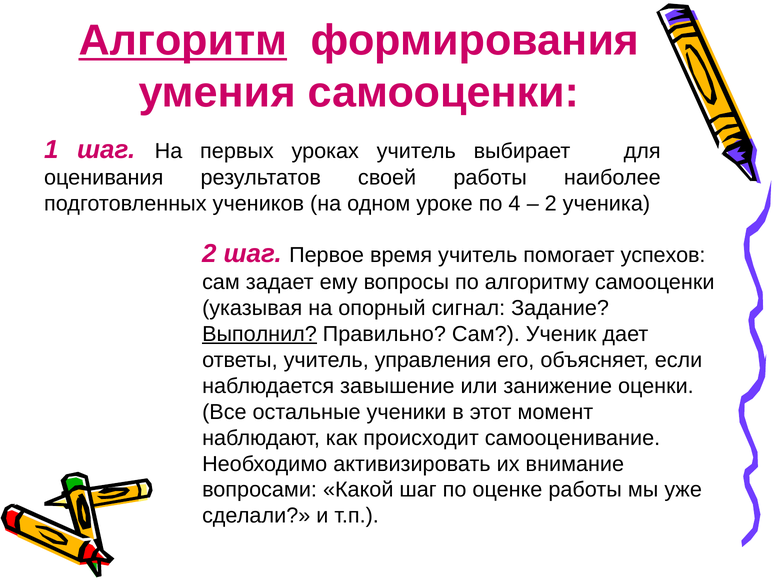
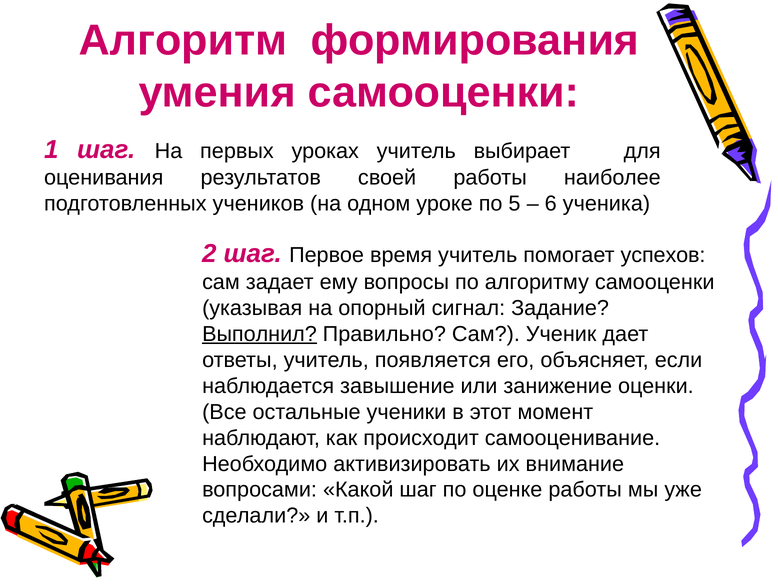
Алгоритм underline: present -> none (183, 41)
4: 4 -> 5 (514, 204)
2: 2 -> 6 (551, 204)
управления: управления -> появляется (433, 360)
